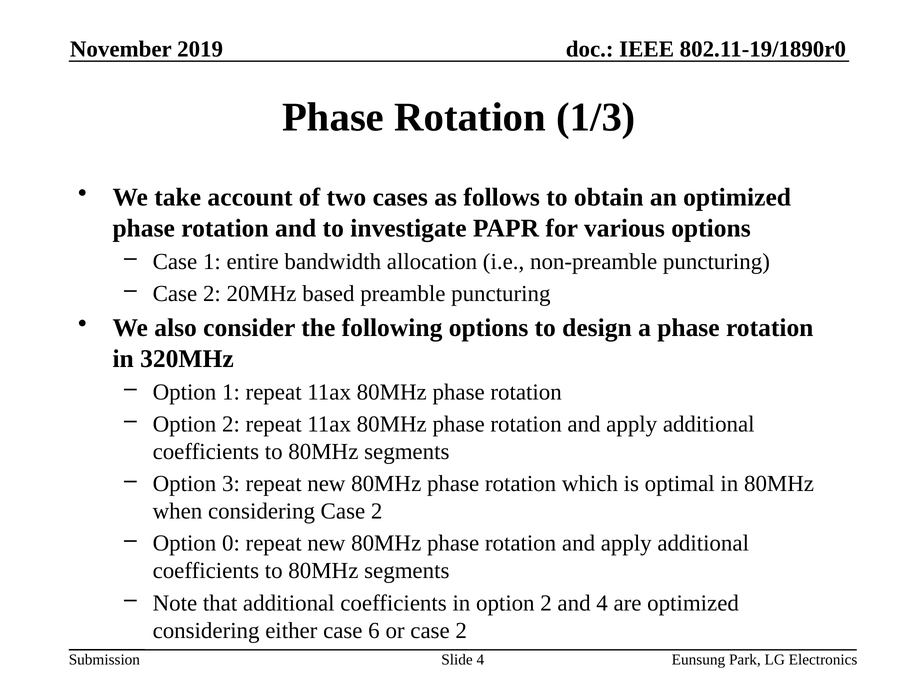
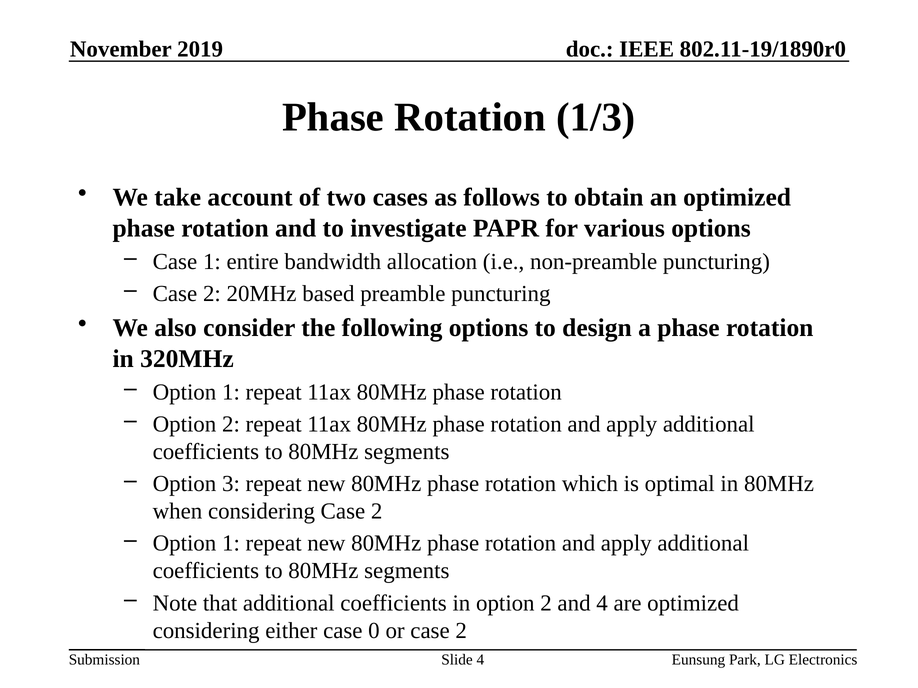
0: 0 -> 1 (231, 544)
6: 6 -> 0 (374, 631)
